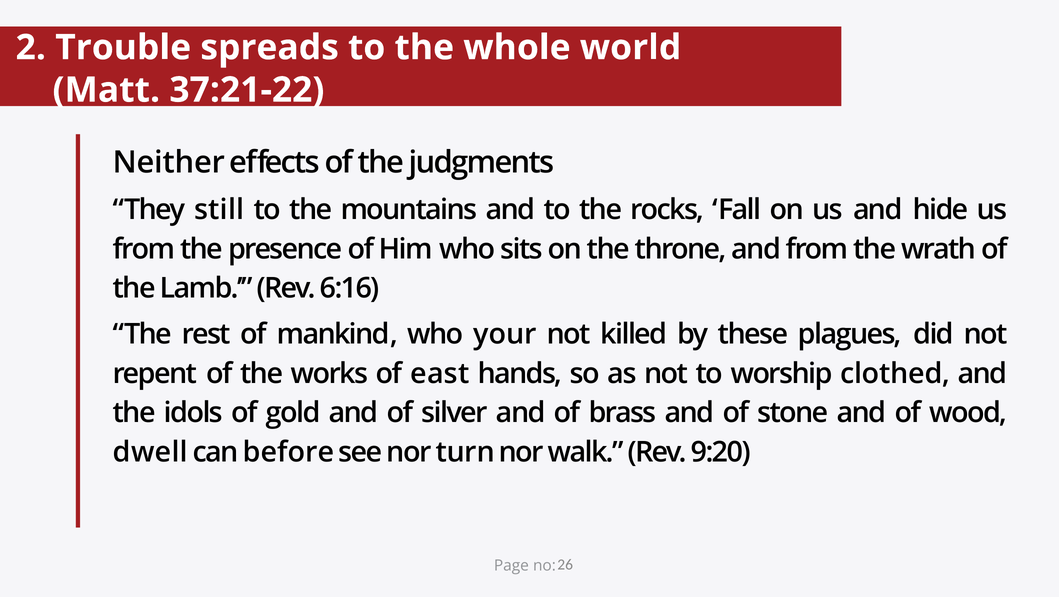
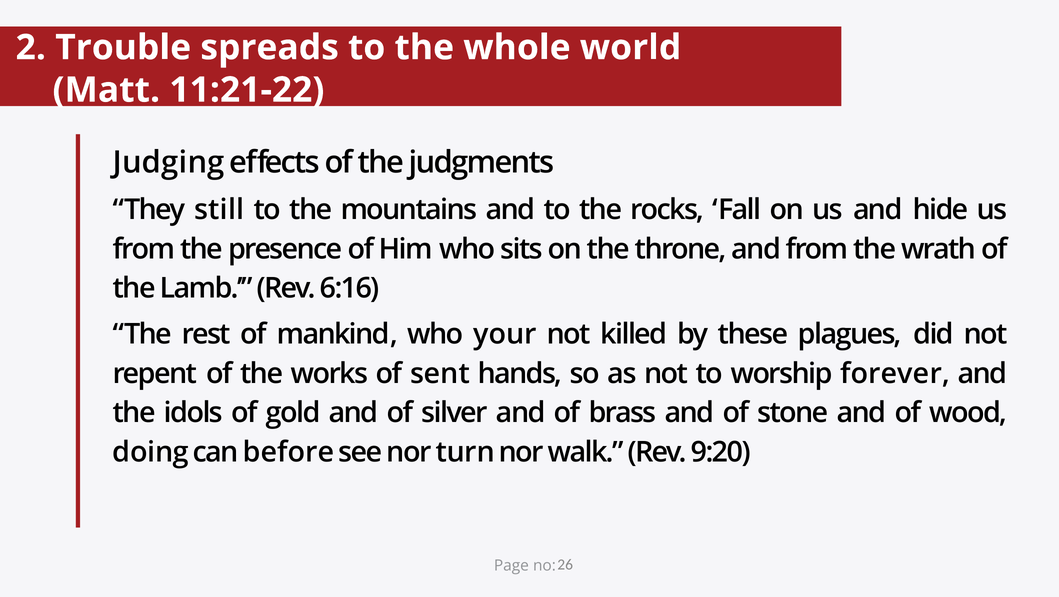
37:21-22: 37:21-22 -> 11:21-22 (247, 90)
Neither: Neither -> Judging (169, 163)
east: east -> sent (440, 374)
clothed: clothed -> forever (895, 374)
dwell: dwell -> doing (151, 452)
